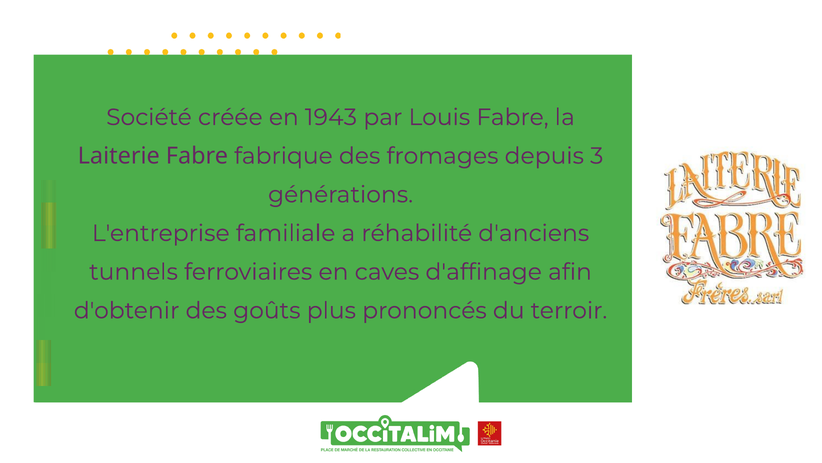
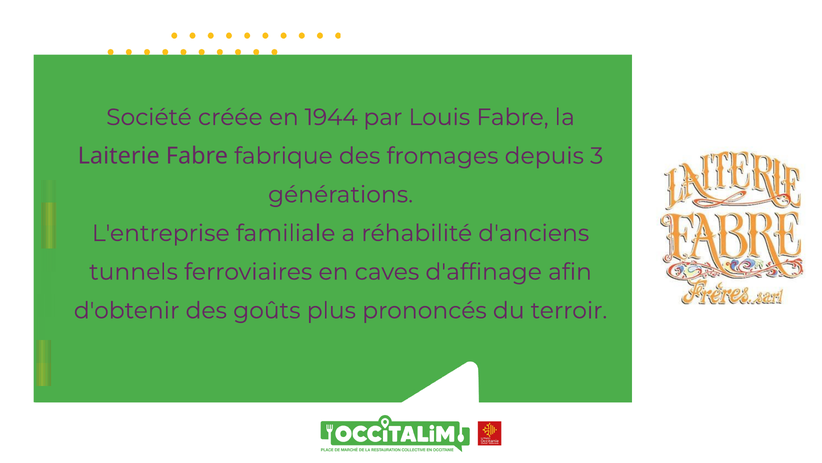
1943: 1943 -> 1944 (331, 117)
